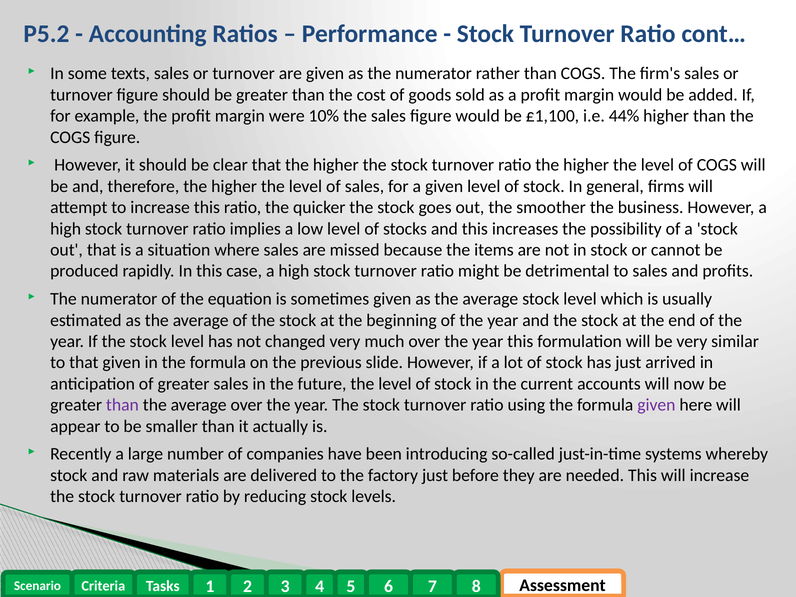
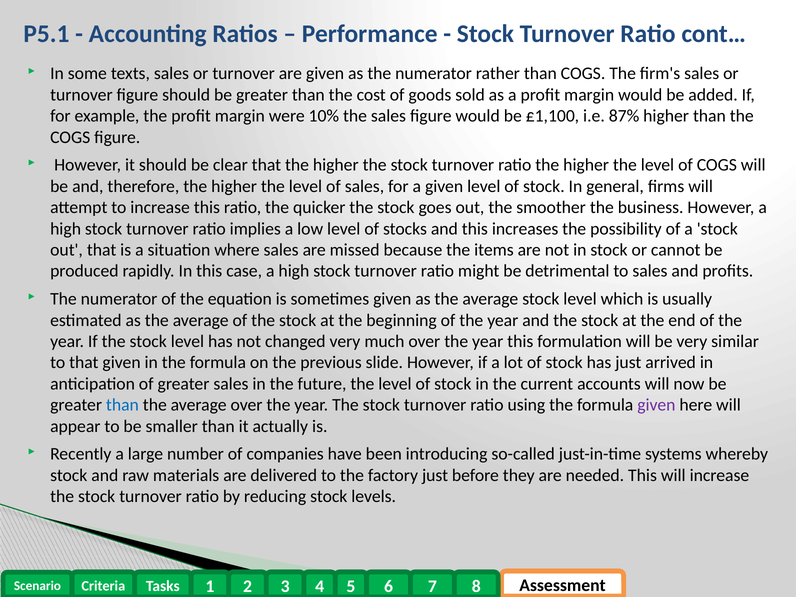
P5.2: P5.2 -> P5.1 (46, 34)
44%: 44% -> 87% (624, 116)
than colour: purple -> blue (122, 405)
